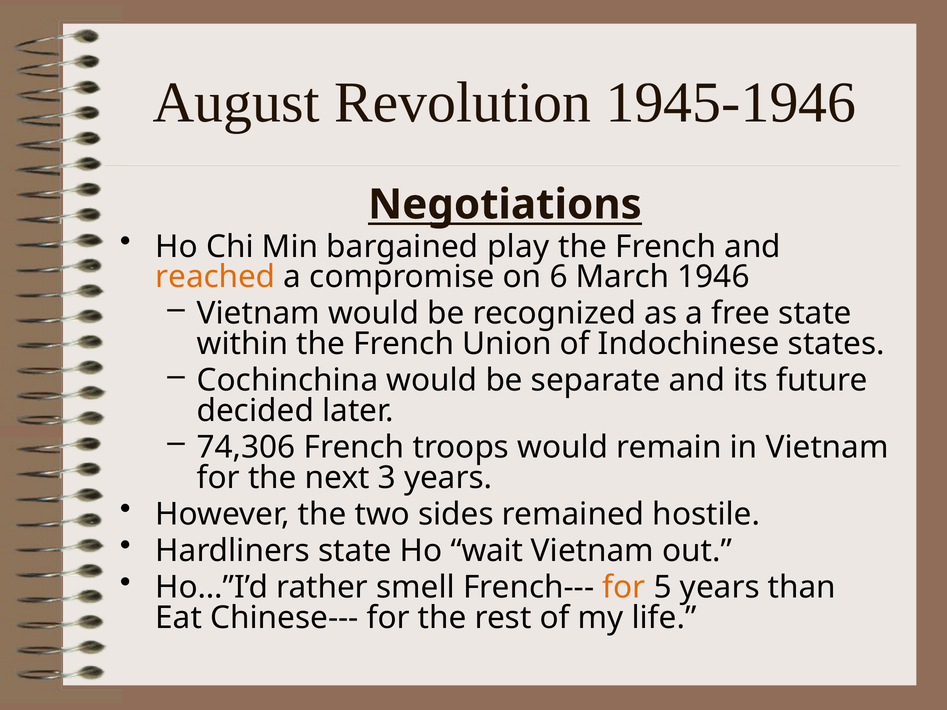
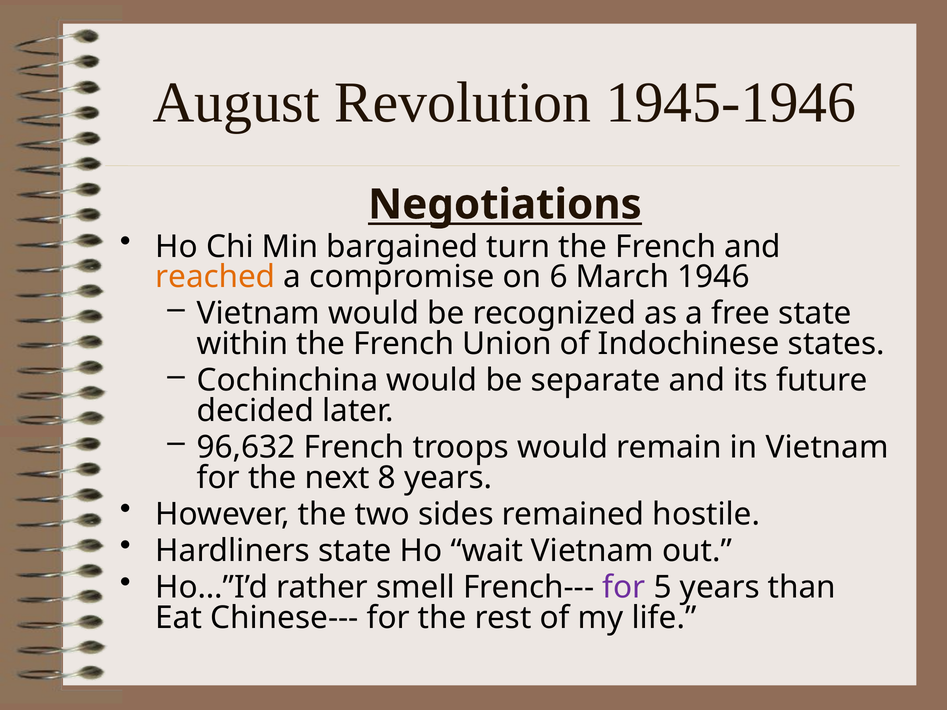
play: play -> turn (518, 247)
74,306: 74,306 -> 96,632 (246, 448)
3: 3 -> 8 (387, 478)
for colour: orange -> purple (624, 588)
